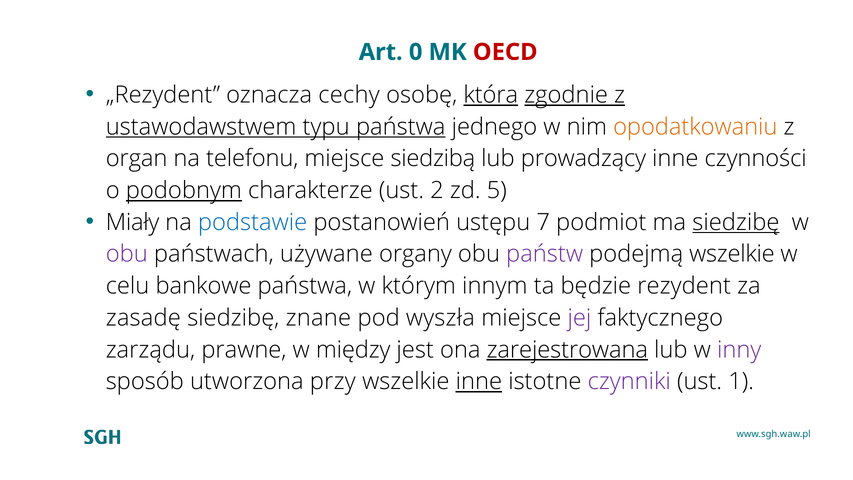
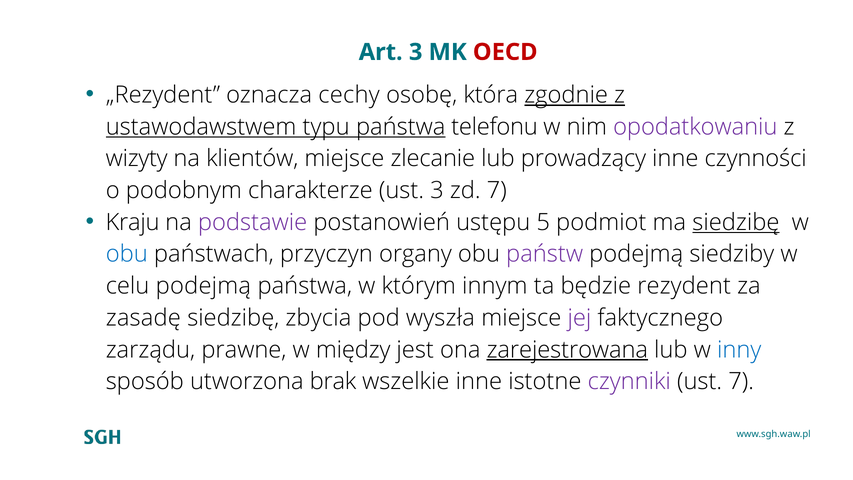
Art 0: 0 -> 3 (416, 52)
która underline: present -> none (491, 95)
jednego: jednego -> telefonu (495, 127)
opodatkowaniu colour: orange -> purple (695, 127)
organ: organ -> wizyty (137, 159)
telefonu: telefonu -> klientów (252, 159)
siedzibą: siedzibą -> zlecanie (433, 159)
podobnym underline: present -> none (184, 190)
ust 2: 2 -> 3 (437, 190)
zd 5: 5 -> 7 (497, 190)
Miały: Miały -> Kraju (133, 222)
podstawie colour: blue -> purple (253, 222)
7: 7 -> 5 (543, 222)
obu colour: purple -> blue (127, 254)
używane: używane -> przyczyn (326, 254)
podejmą wszelkie: wszelkie -> siedziby (732, 254)
celu bankowe: bankowe -> podejmą (203, 286)
znane: znane -> zbycia (318, 318)
inny colour: purple -> blue (739, 350)
przy: przy -> brak (333, 381)
inne underline: present -> none (479, 381)
ust 1: 1 -> 7 (741, 381)
